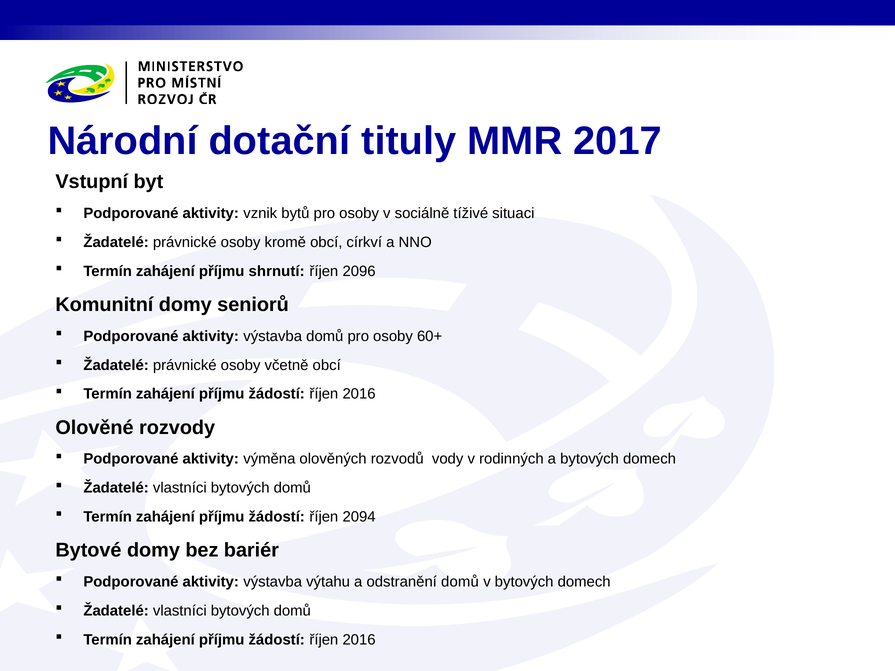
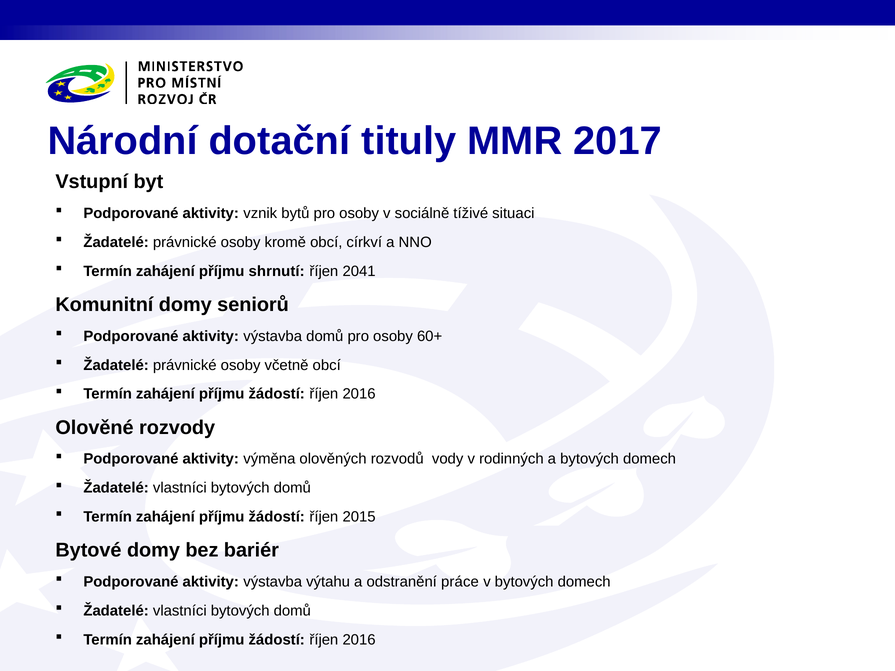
2096: 2096 -> 2041 (359, 271)
2094: 2094 -> 2015 (359, 517)
odstranění domů: domů -> práce (460, 582)
